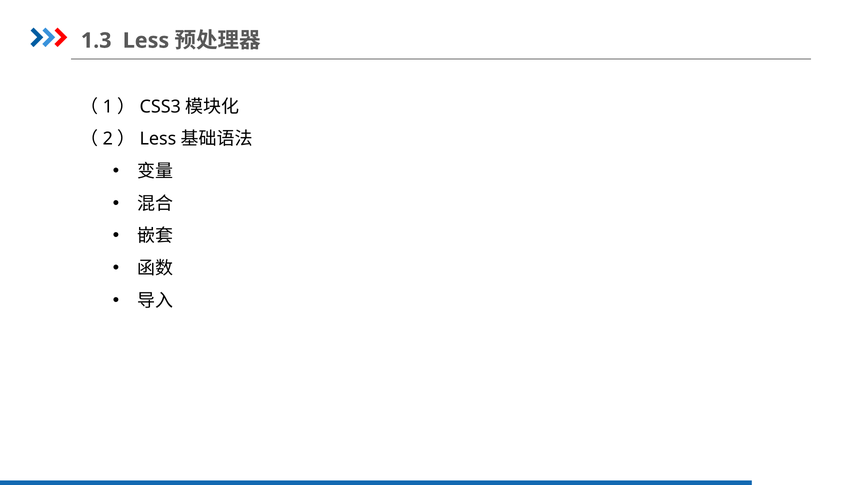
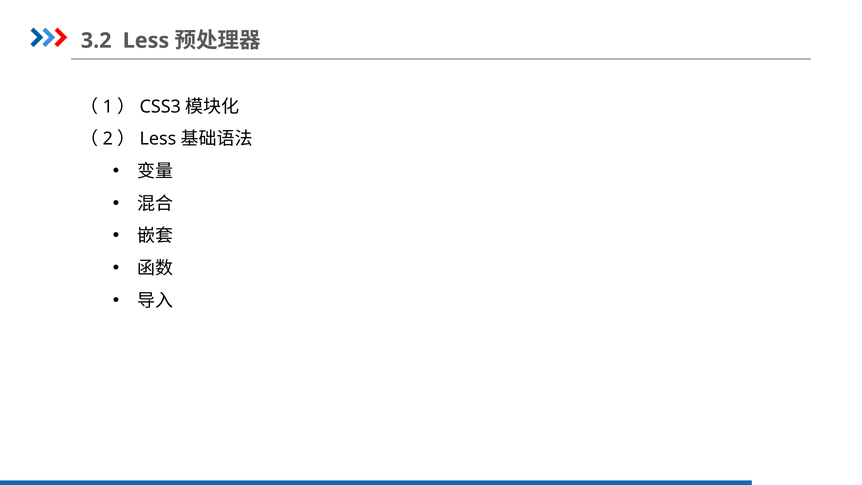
1.3: 1.3 -> 3.2 (96, 41)
